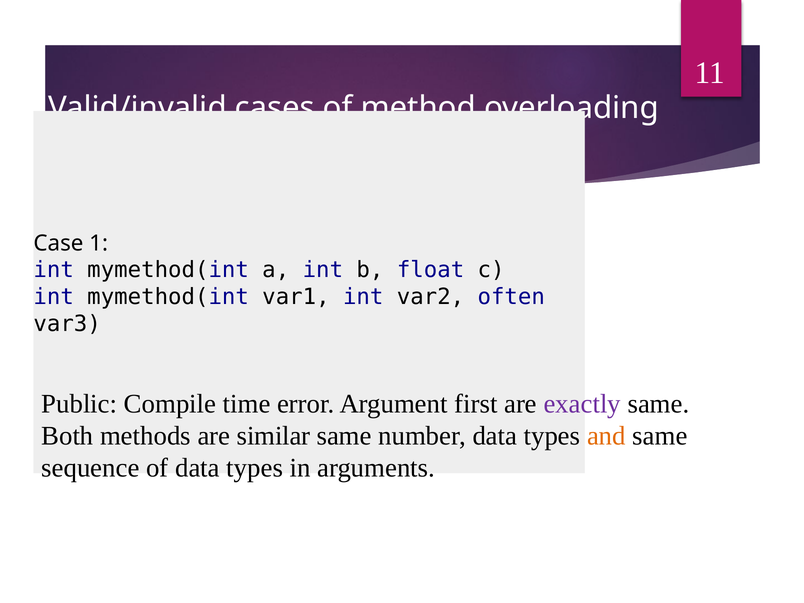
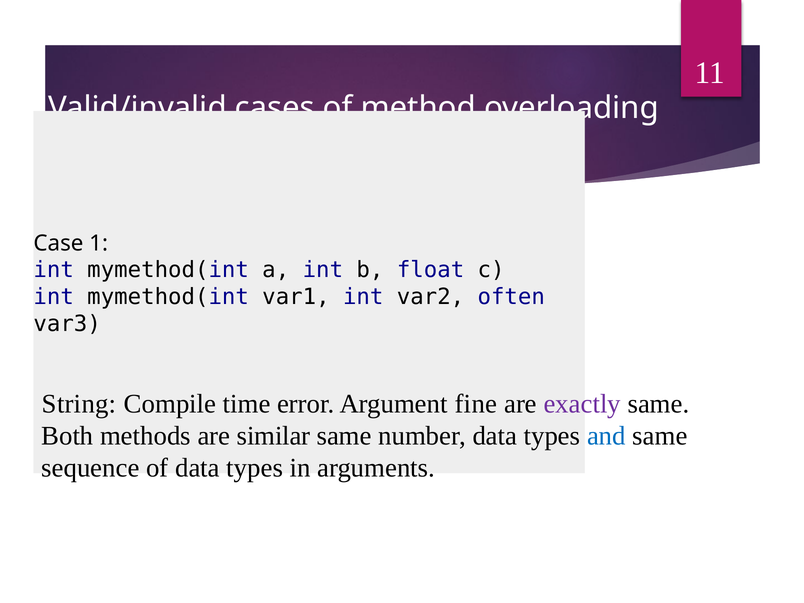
Public: Public -> String (79, 404)
first: first -> fine (476, 404)
and colour: orange -> blue (606, 436)
